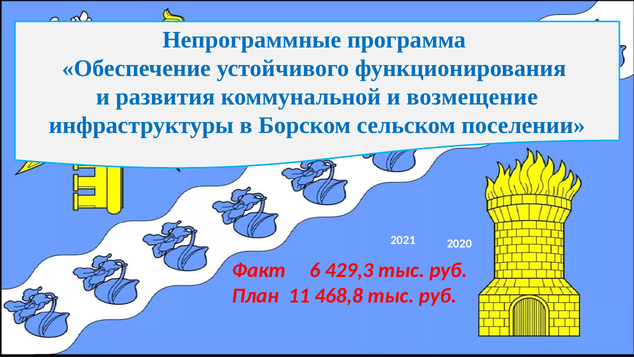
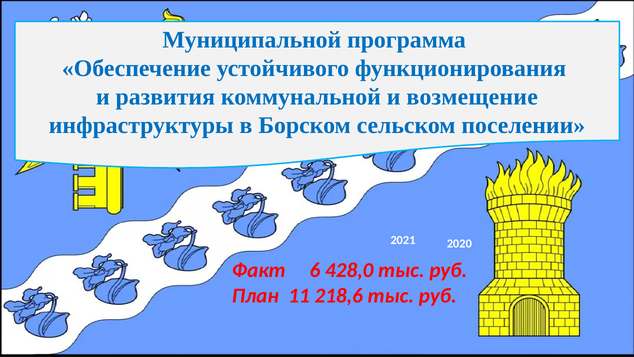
Непрограммные: Непрограммные -> Муниципальной (252, 40)
429,3: 429,3 -> 428,0 (349, 270)
468,8: 468,8 -> 218,6 (339, 295)
